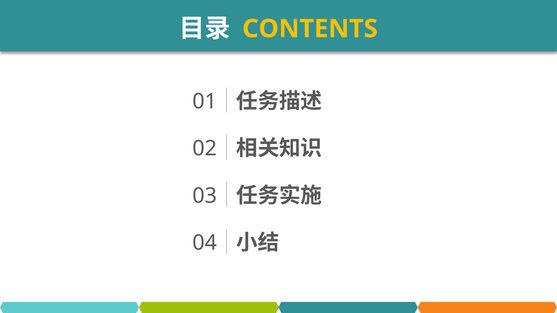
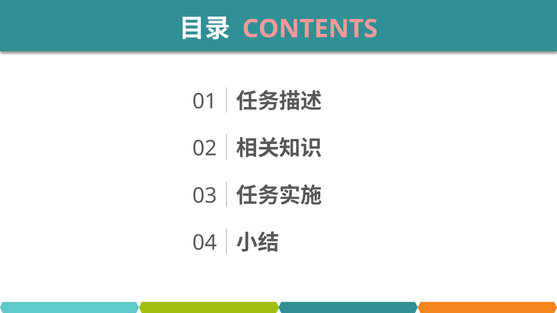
CONTENTS colour: yellow -> pink (310, 29)
